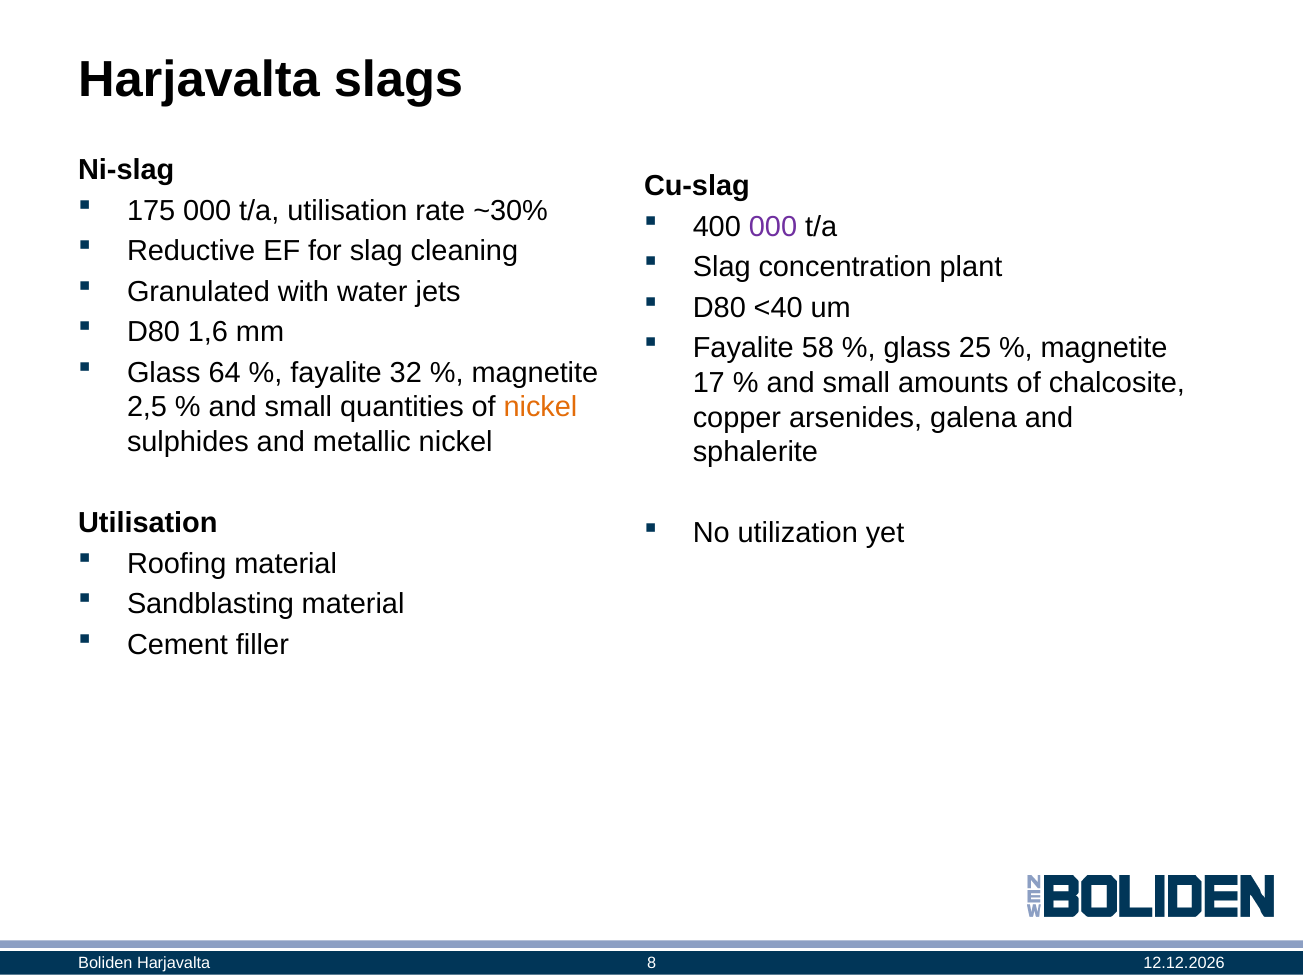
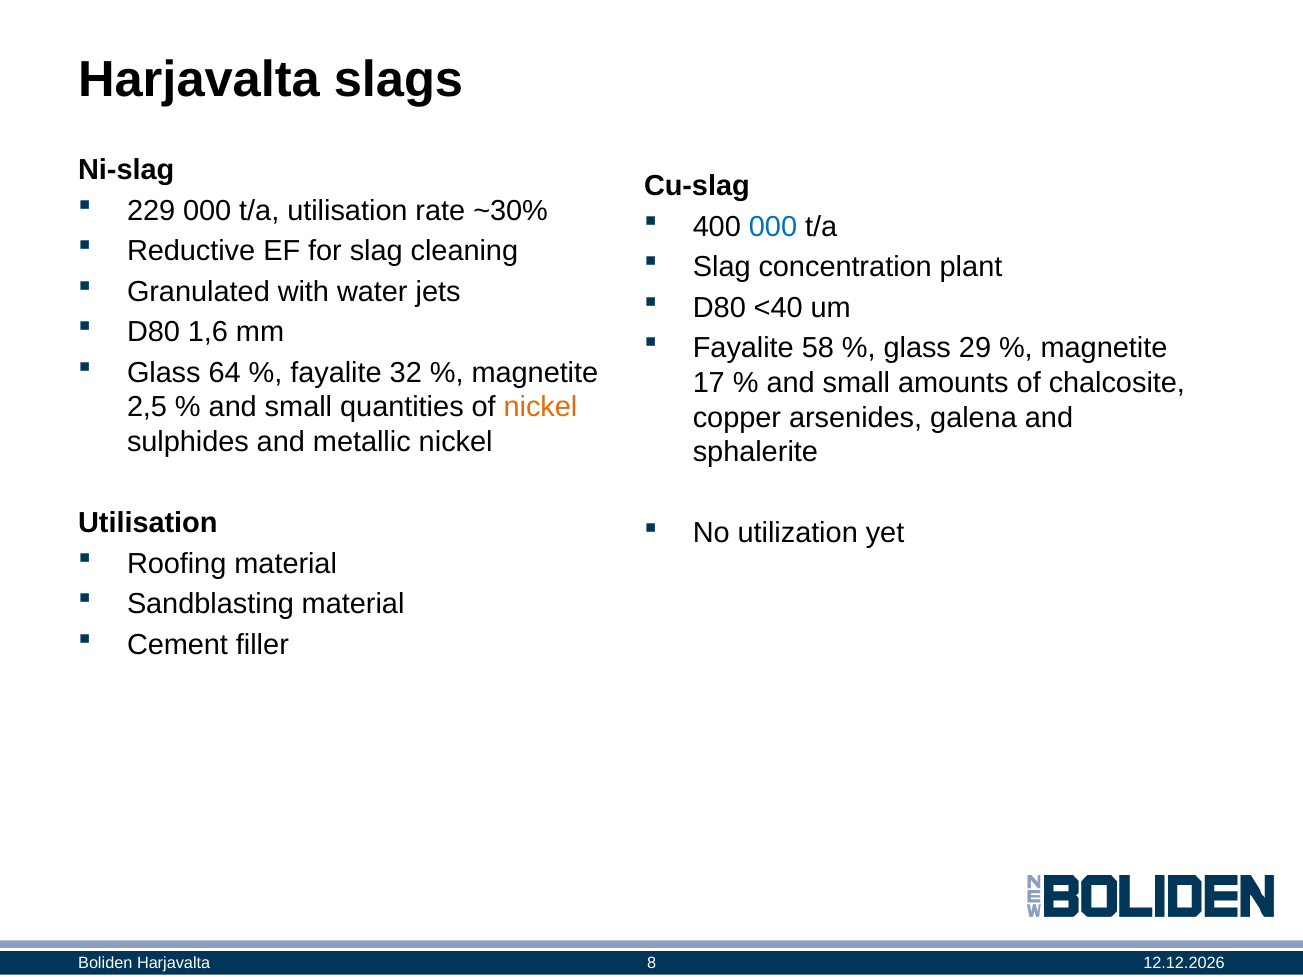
175: 175 -> 229 (151, 211)
000 colour: purple -> blue (773, 227)
25: 25 -> 29 (975, 348)
